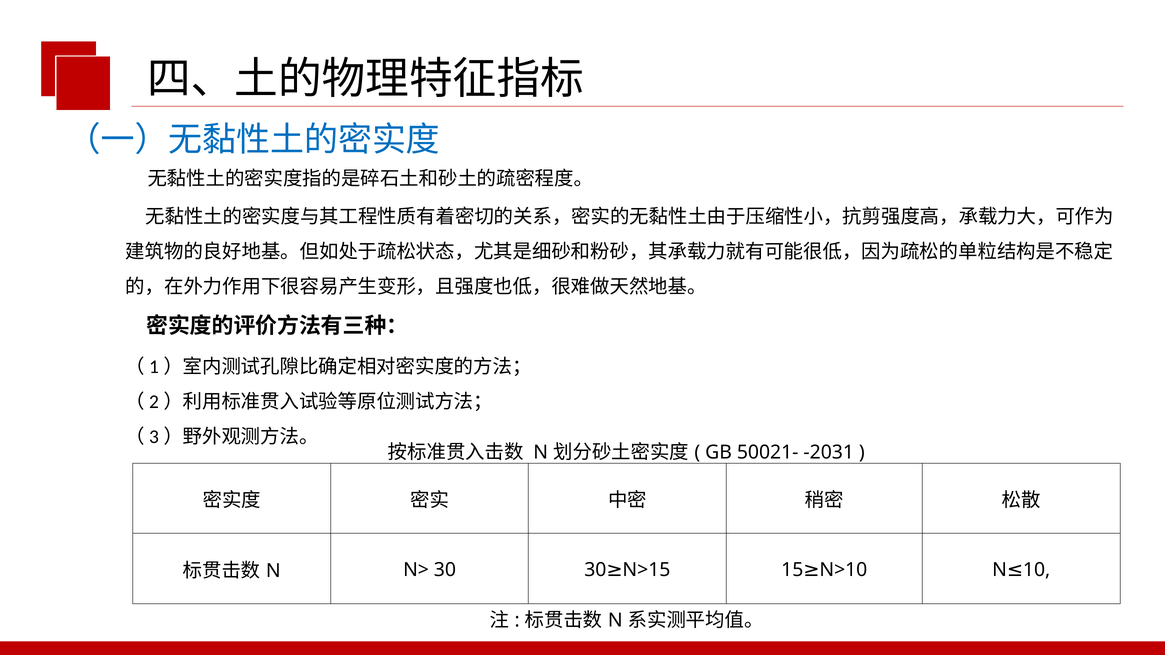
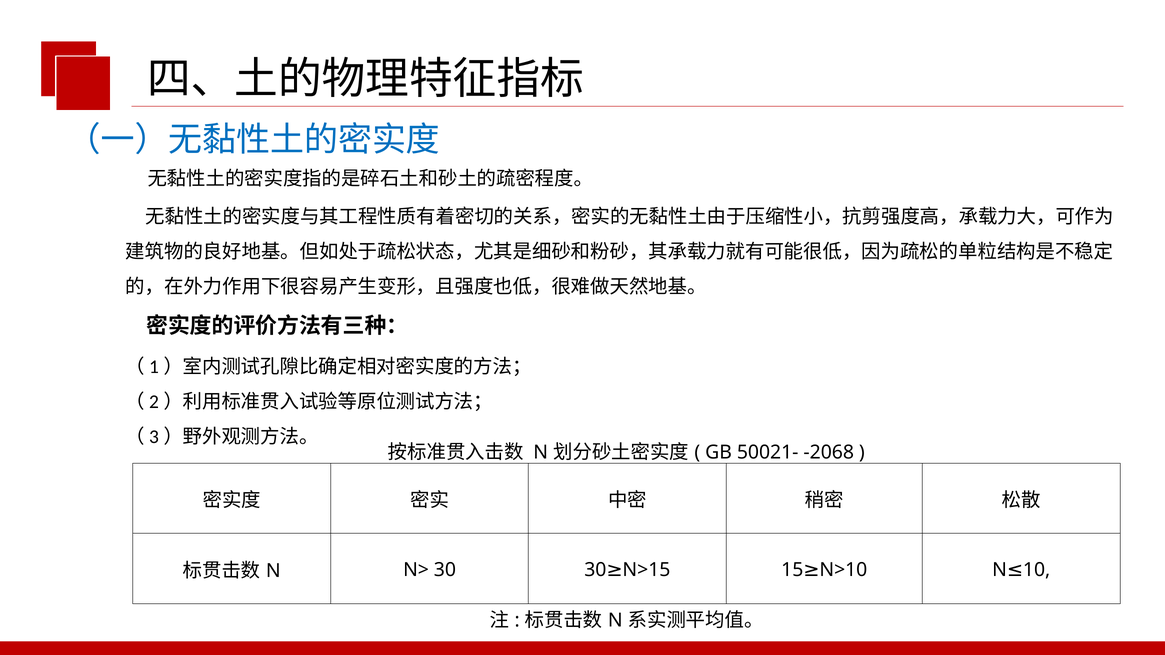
-2031: -2031 -> -2068 (829, 452)
